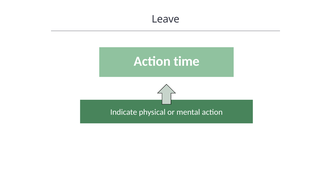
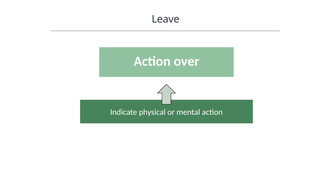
time: time -> over (187, 61)
